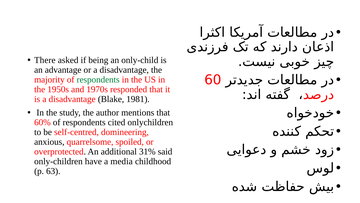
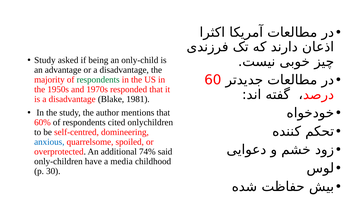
There: There -> Study (45, 60)
anxious colour: black -> blue (49, 142)
31%: 31% -> 74% (147, 151)
63: 63 -> 30 (53, 171)
